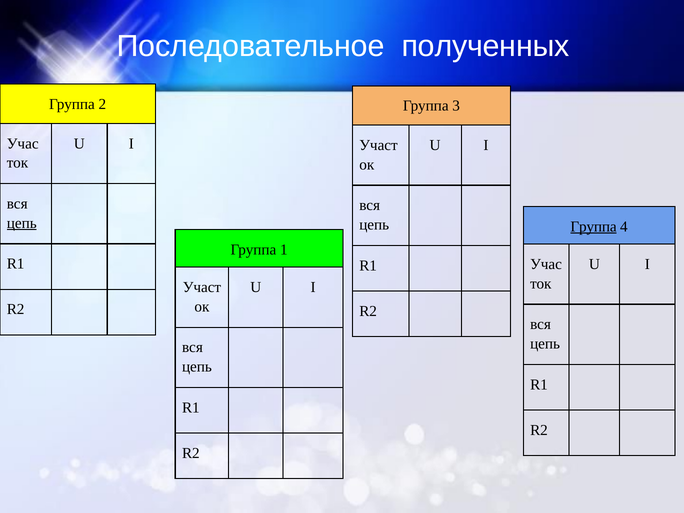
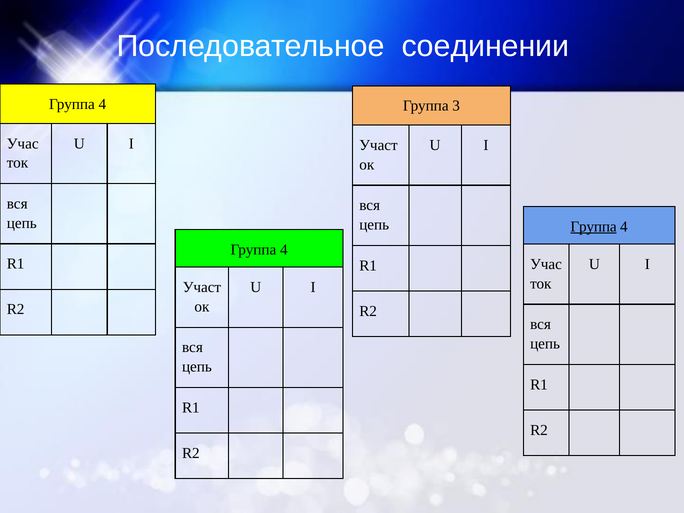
полученных: полученных -> соединении (486, 46)
2: 2 -> 4 (102, 104)
цепь underline: present -> none (22, 223)
1: 1 -> 4 (284, 250)
